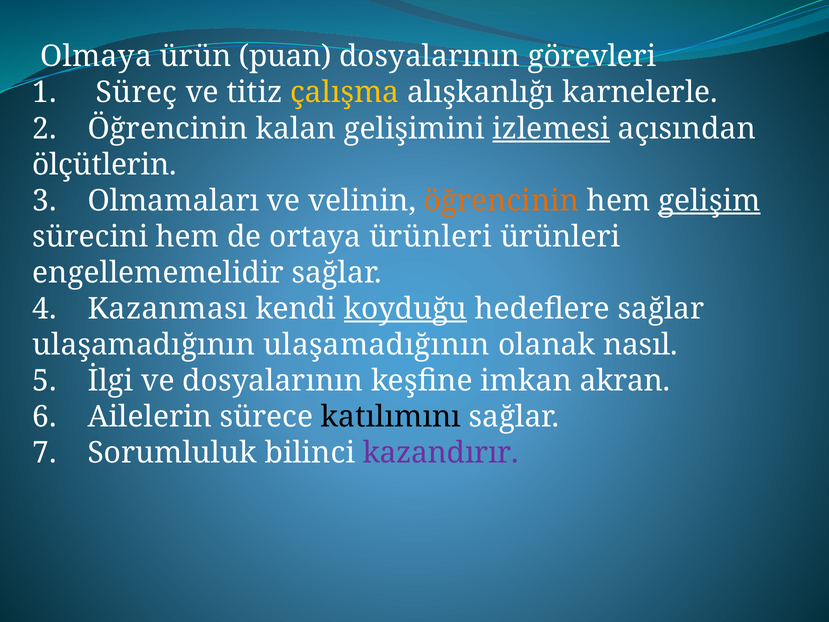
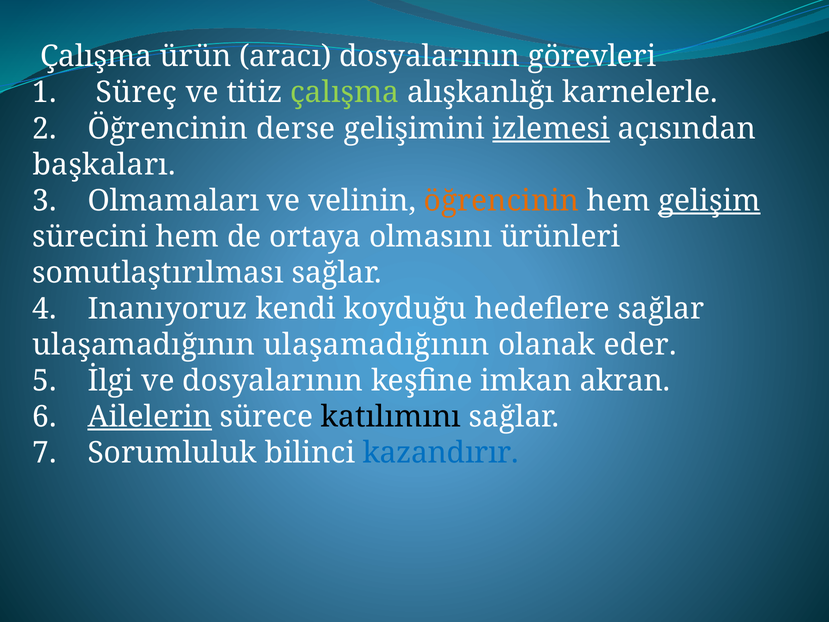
Olmaya: Olmaya -> Çalışma (96, 57)
puan: puan -> aracı (285, 57)
çalışma colour: yellow -> light green (345, 93)
kalan: kalan -> derse (296, 129)
ölçütlerin: ölçütlerin -> başkaları (104, 165)
ortaya ürünleri: ürünleri -> olmasını (431, 237)
engellememelidir: engellememelidir -> somutlaştırılması (158, 273)
Kazanması: Kazanması -> Inanıyoruz (168, 309)
koyduğu underline: present -> none (405, 309)
nasıl: nasıl -> eder (640, 345)
Ailelerin underline: none -> present (150, 417)
kazandırır colour: purple -> blue (441, 453)
